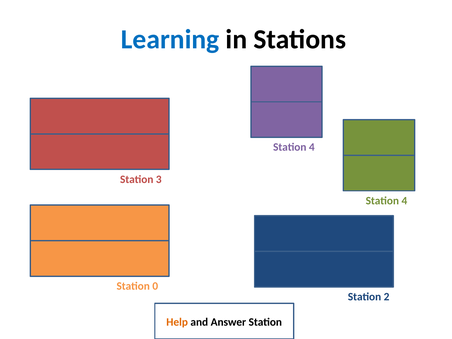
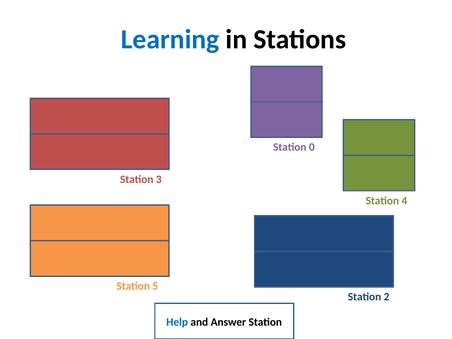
4: 4 -> 0 (312, 147)
0: 0 -> 5 (155, 286)
Help colour: orange -> blue (177, 322)
